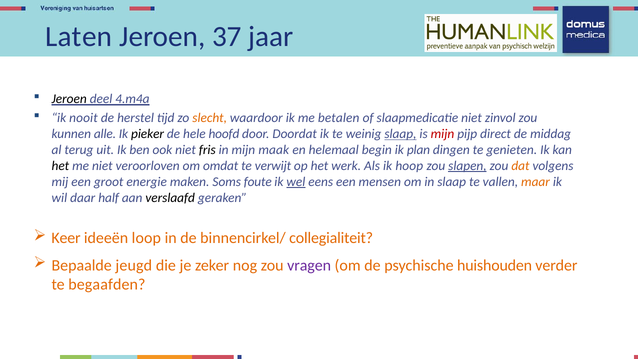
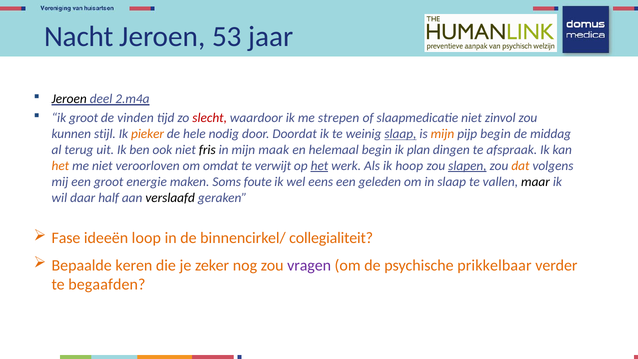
Laten: Laten -> Nacht (79, 37)
37: 37 -> 53 (227, 37)
4.m4a: 4.m4a -> 2.m4a (132, 99)
ik nooit: nooit -> groot (84, 118)
herstel: herstel -> vinden (135, 118)
slecht colour: orange -> red (210, 118)
betalen: betalen -> strepen (339, 118)
alle: alle -> stijl (105, 134)
pieker colour: black -> orange (148, 134)
hoofd: hoofd -> nodig (224, 134)
mijn colour: red -> orange (442, 134)
pijp direct: direct -> begin (496, 134)
genieten: genieten -> afspraak (512, 150)
het colour: black -> orange (60, 166)
het underline: none -> present (319, 166)
wel underline: present -> none (296, 182)
mensen: mensen -> geleden (380, 182)
maar colour: orange -> black (535, 182)
Keer: Keer -> Fase (66, 238)
jeugd: jeugd -> keren (134, 265)
huishouden: huishouden -> prikkelbaar (494, 265)
